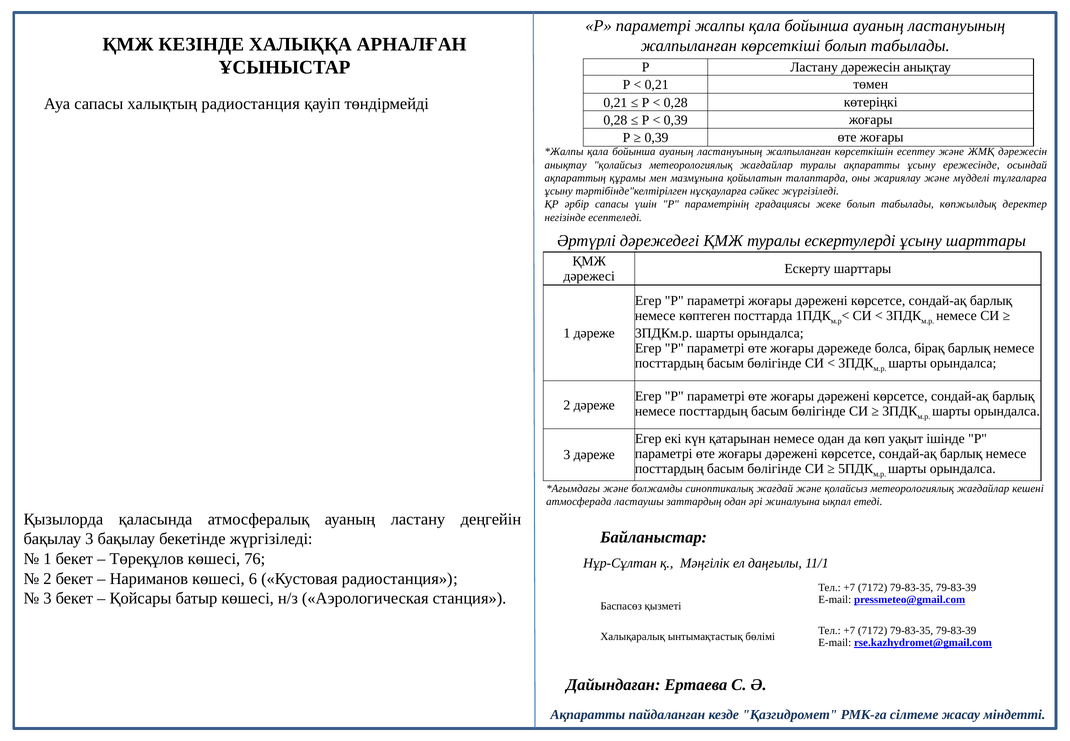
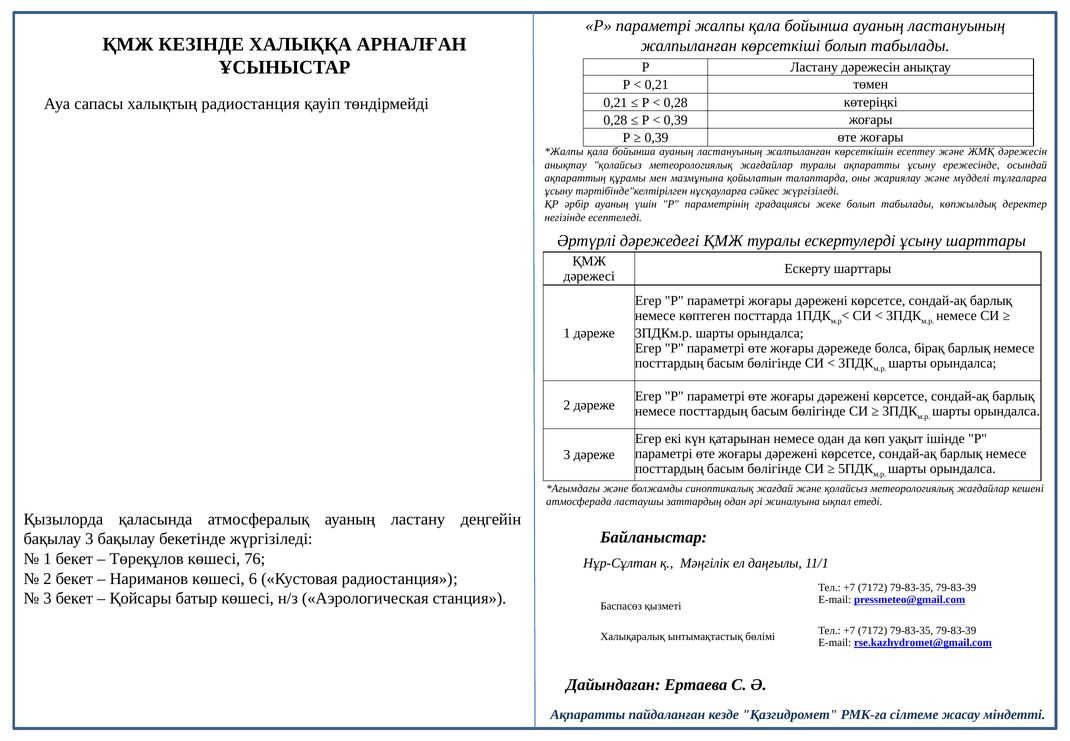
әрбір сапасы: сапасы -> ауаның (612, 204)
